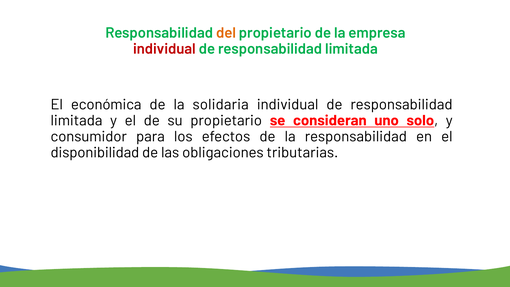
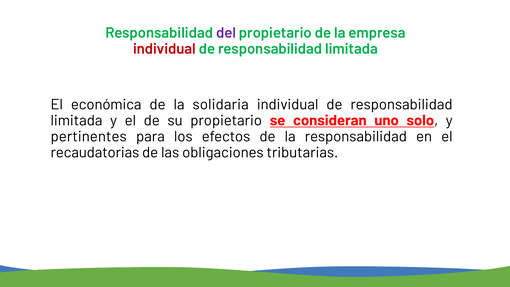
del colour: orange -> purple (226, 33)
consumidor: consumidor -> pertinentes (89, 137)
disponibilidad: disponibilidad -> recaudatorias (95, 153)
